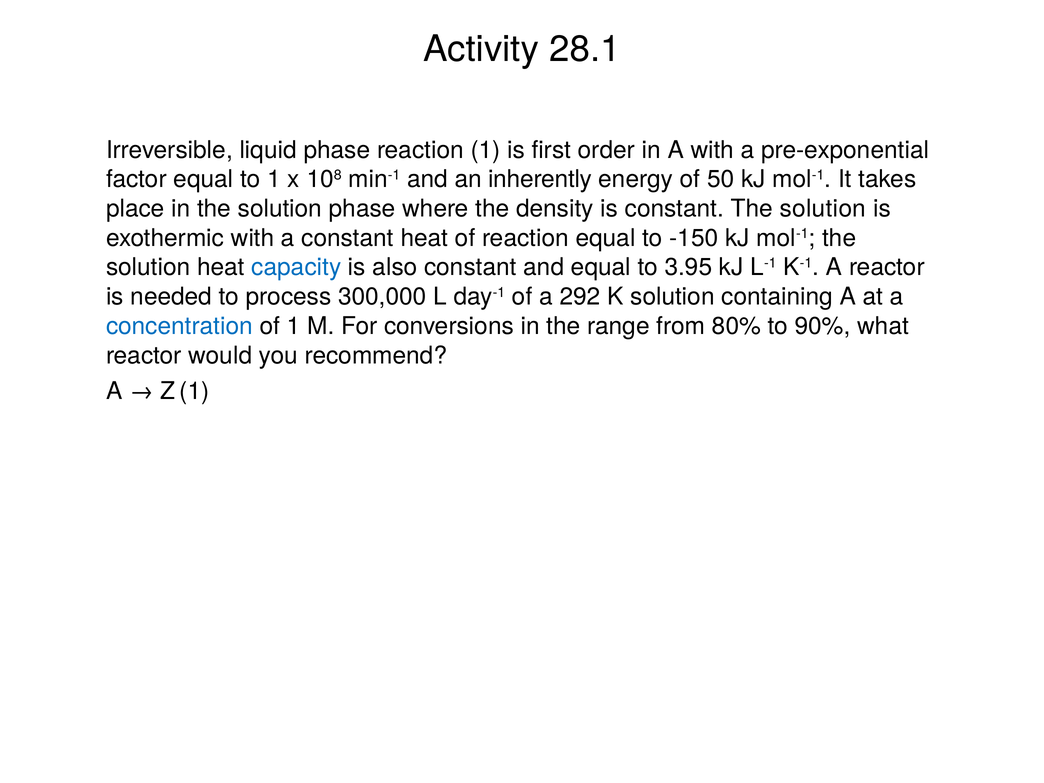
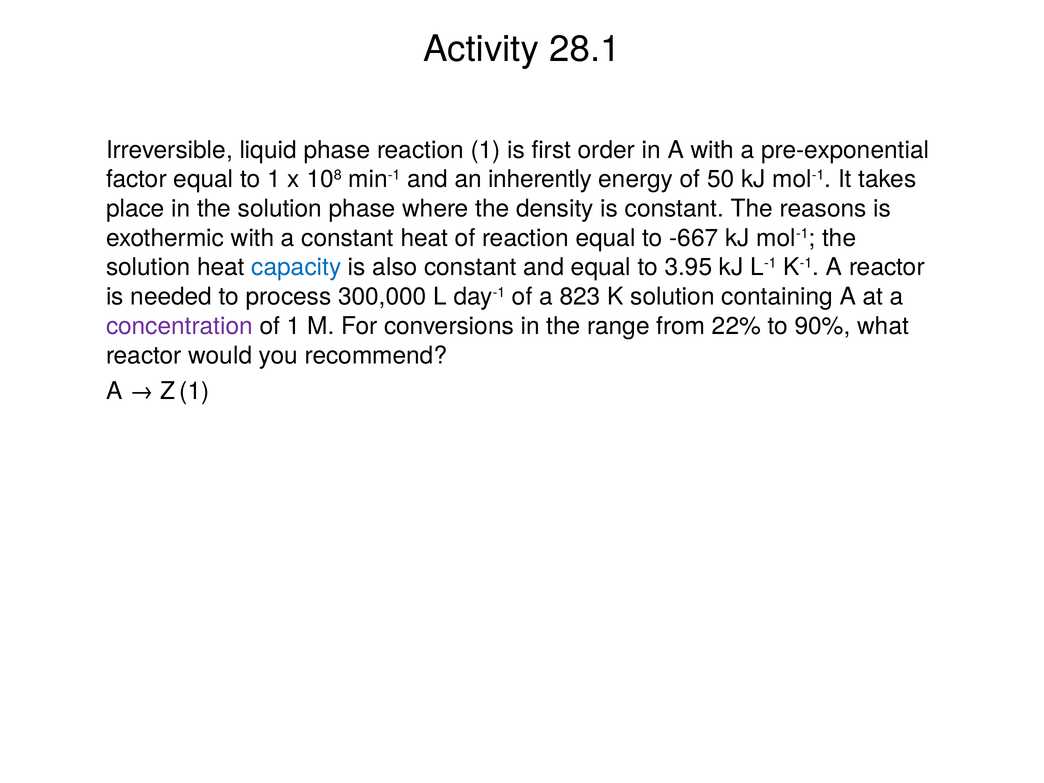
constant The solution: solution -> reasons (823, 209)
-150: -150 -> -667 (694, 238)
292: 292 -> 823 (580, 297)
concentration colour: blue -> purple (179, 326)
80%: 80% -> 22% (736, 326)
